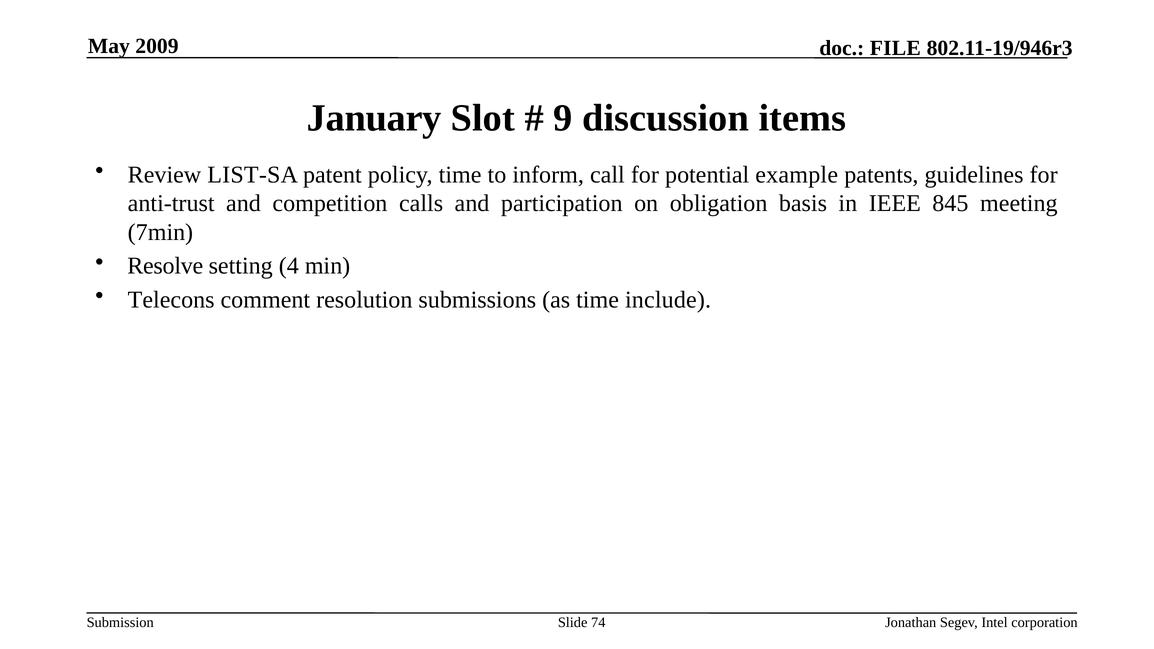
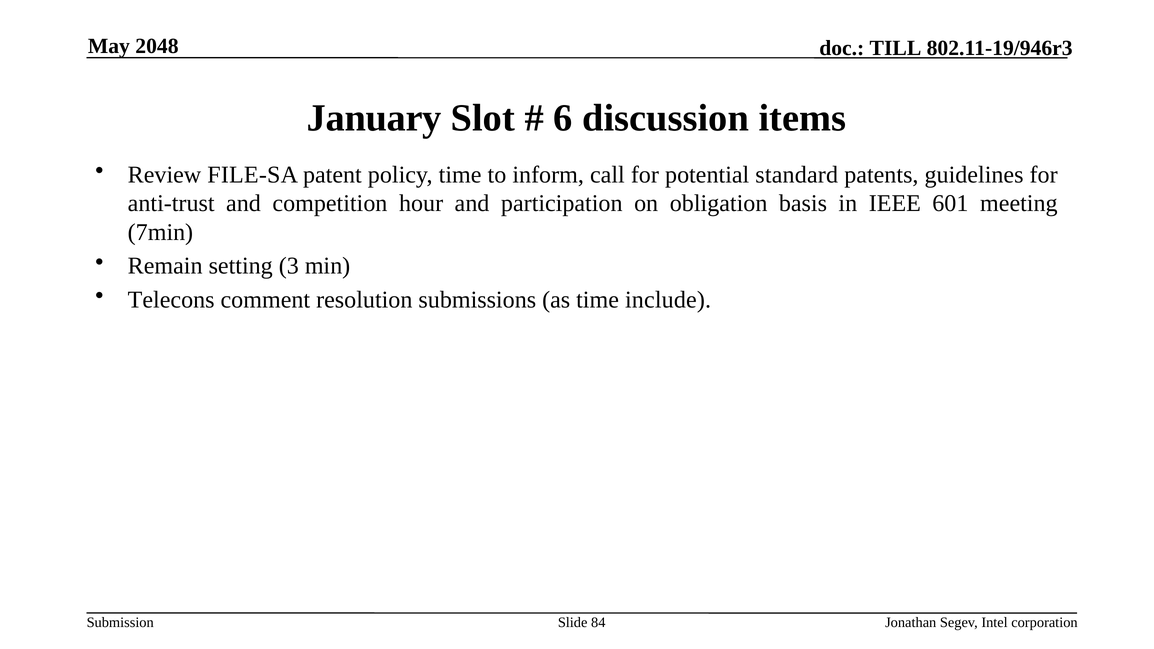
2009: 2009 -> 2048 (157, 46)
FILE: FILE -> TILL (895, 48)
9: 9 -> 6 (563, 118)
LIST-SA: LIST-SA -> FILE-SA (253, 175)
example: example -> standard (797, 175)
calls: calls -> hour (421, 203)
845: 845 -> 601 (950, 203)
Resolve: Resolve -> Remain (165, 266)
4: 4 -> 3 (289, 266)
74: 74 -> 84 (598, 623)
